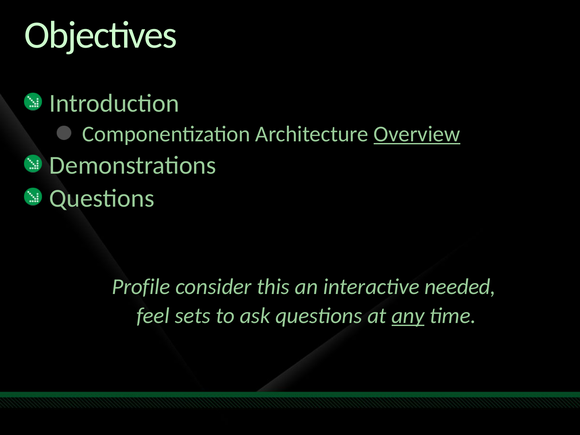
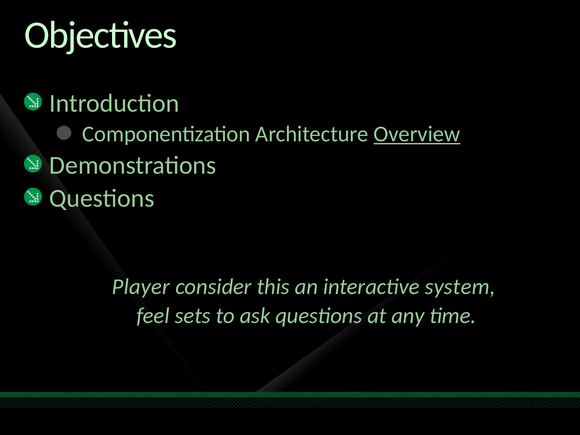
Profile: Profile -> Player (141, 287)
needed: needed -> system (460, 287)
any underline: present -> none (408, 316)
